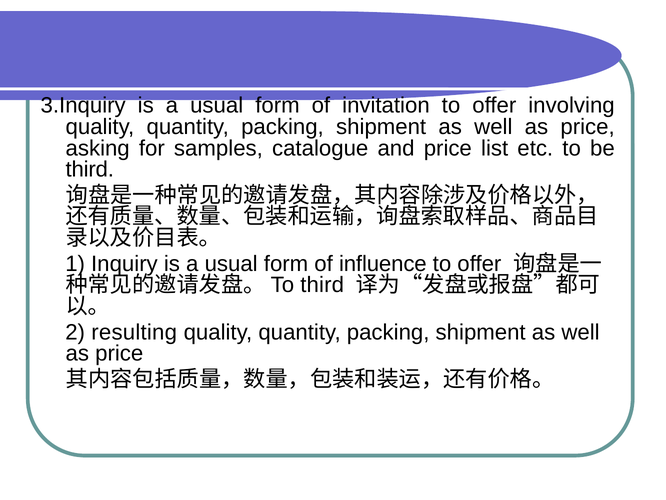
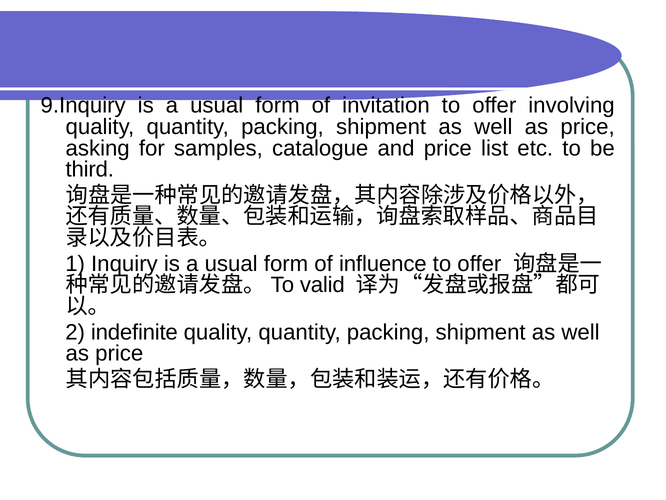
3.Inquiry: 3.Inquiry -> 9.Inquiry (83, 105)
third: third -> valid (322, 285)
resulting: resulting -> indefinite (134, 332)
